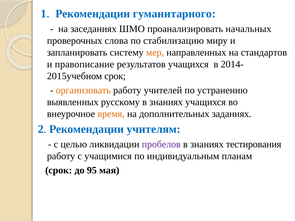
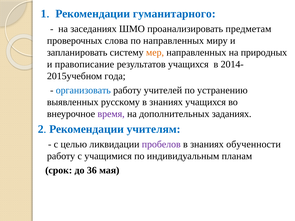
начальных: начальных -> предметам (248, 29)
по стабилизацию: стабилизацию -> направленных (174, 41)
стандартов: стандартов -> природных (264, 52)
срок: срок -> года (115, 76)
организовать colour: orange -> blue (83, 90)
время colour: orange -> purple (111, 114)
тестирования: тестирования -> обученности (254, 144)
95: 95 -> 36 (92, 171)
